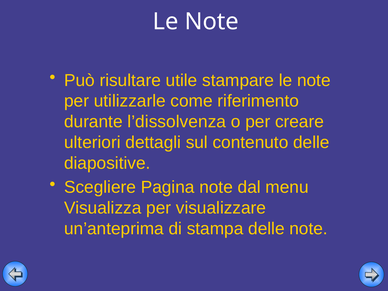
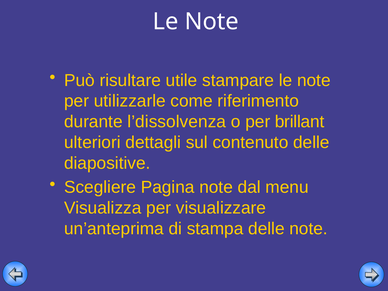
creare: creare -> brillant (300, 122)
